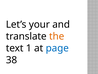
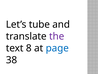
your: your -> tube (39, 24)
the colour: orange -> purple (57, 36)
1: 1 -> 8 (29, 48)
